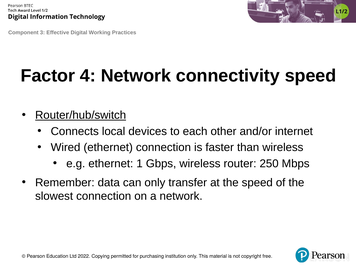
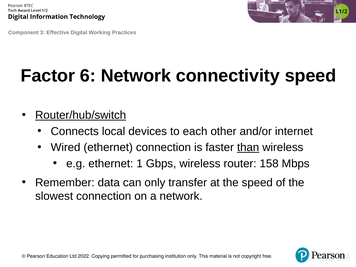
4: 4 -> 6 (88, 76)
than underline: none -> present (248, 147)
250: 250 -> 158 (269, 164)
